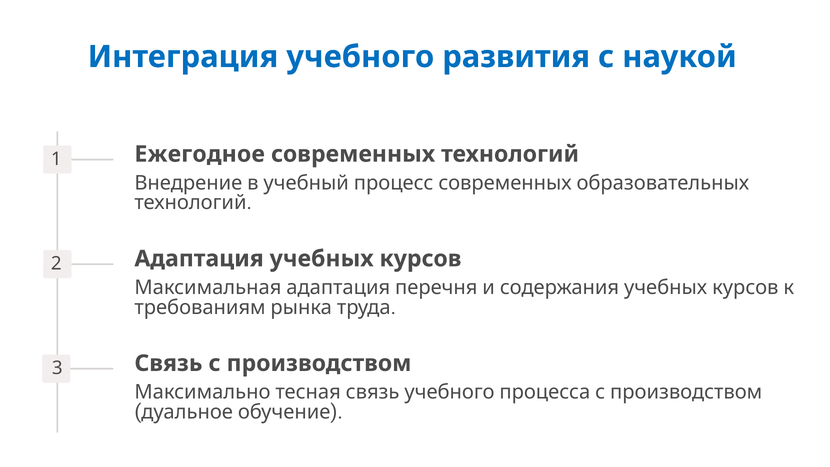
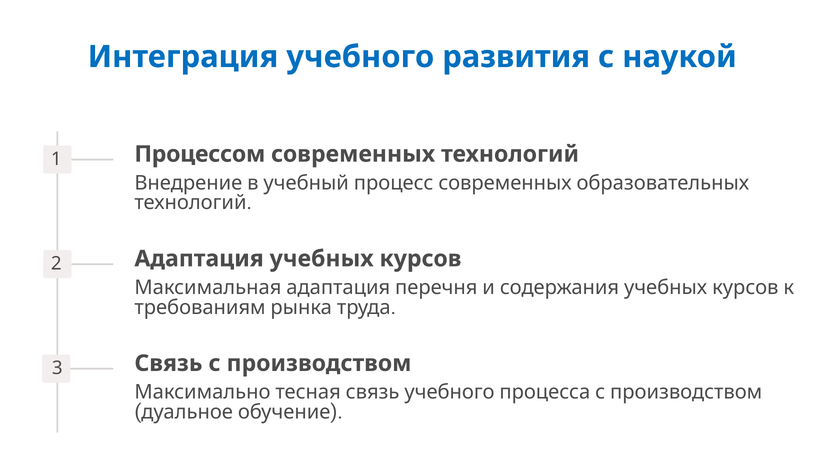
Ежегодное: Ежегодное -> Процессом (200, 154)
